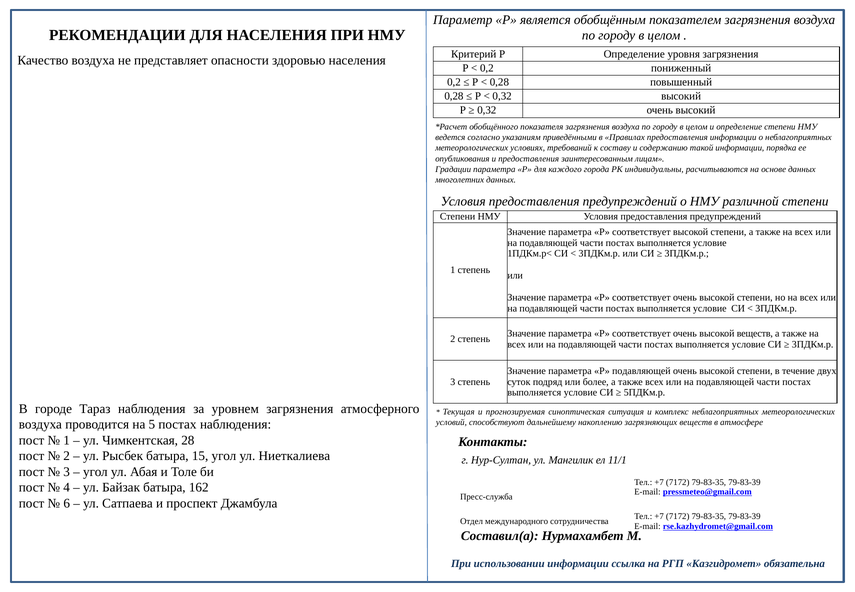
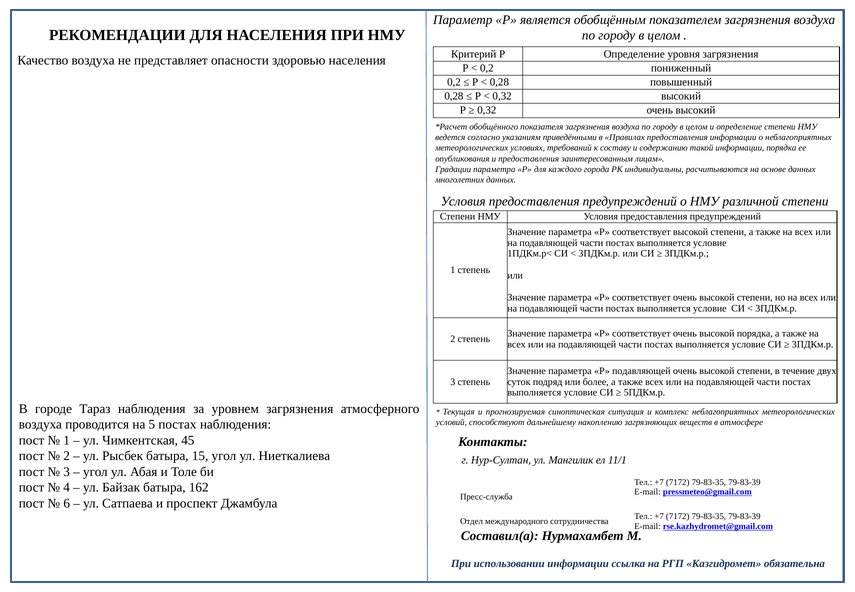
высокой веществ: веществ -> порядка (755, 333)
28: 28 -> 45 (188, 440)
